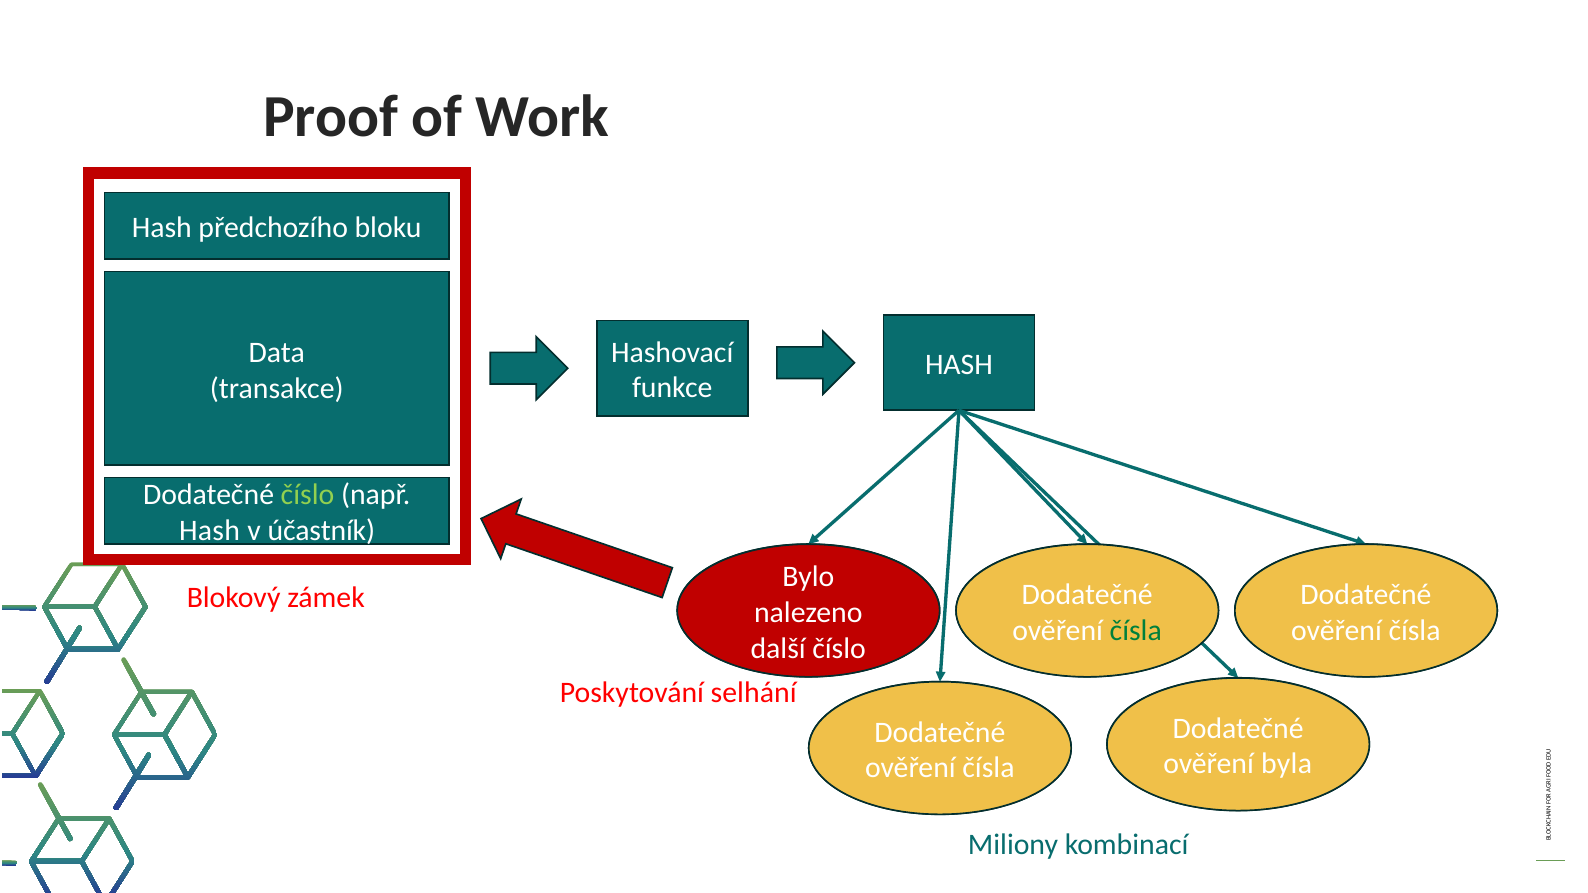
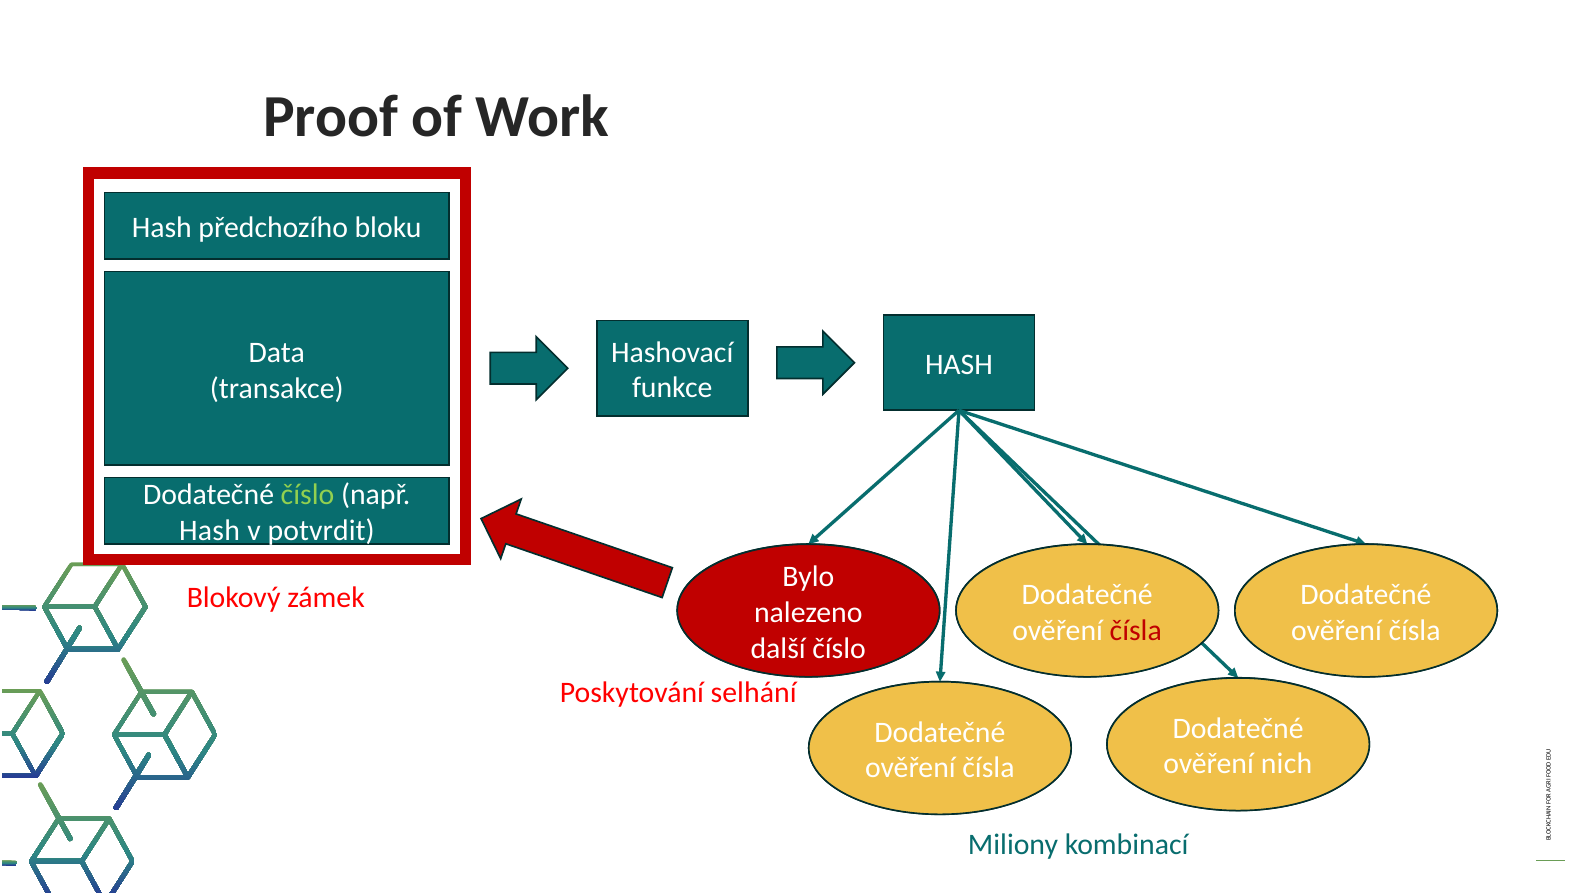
účastník: účastník -> potvrdit (321, 531)
čísla colour: green -> red (1136, 631)
byla: byla -> nich (1287, 764)
